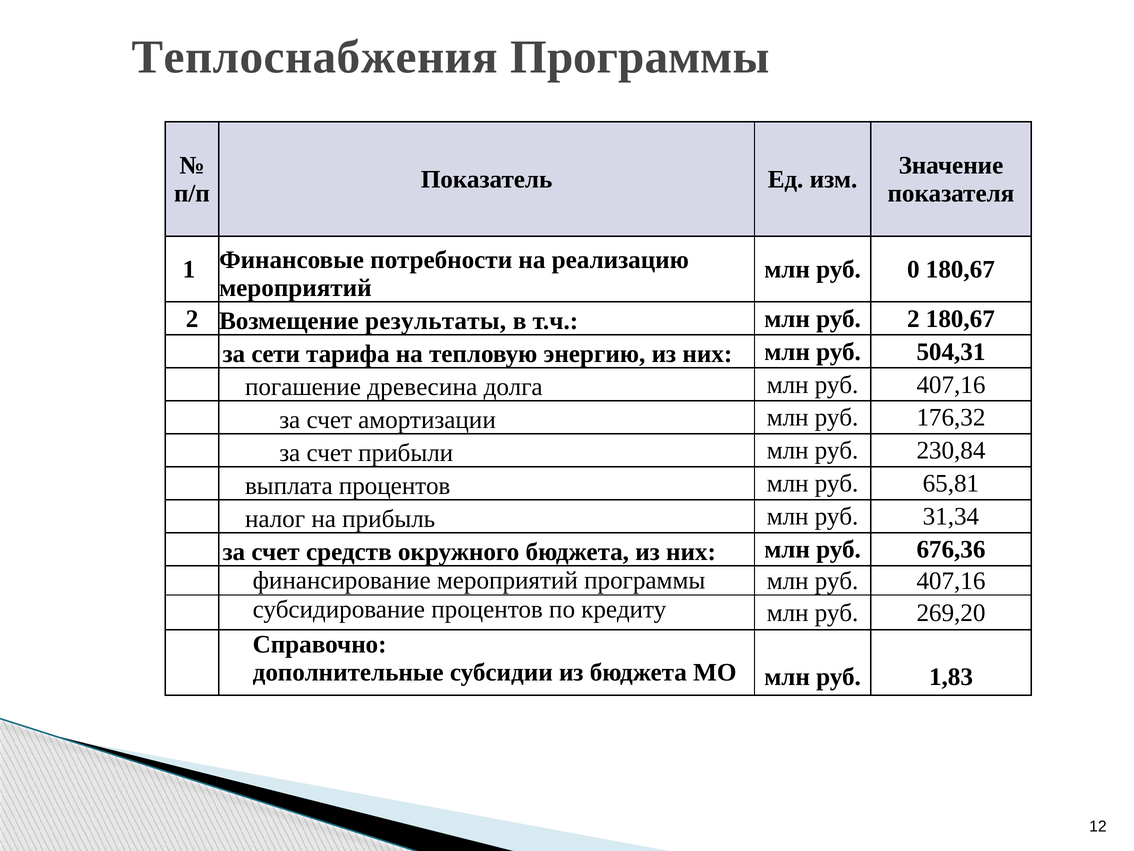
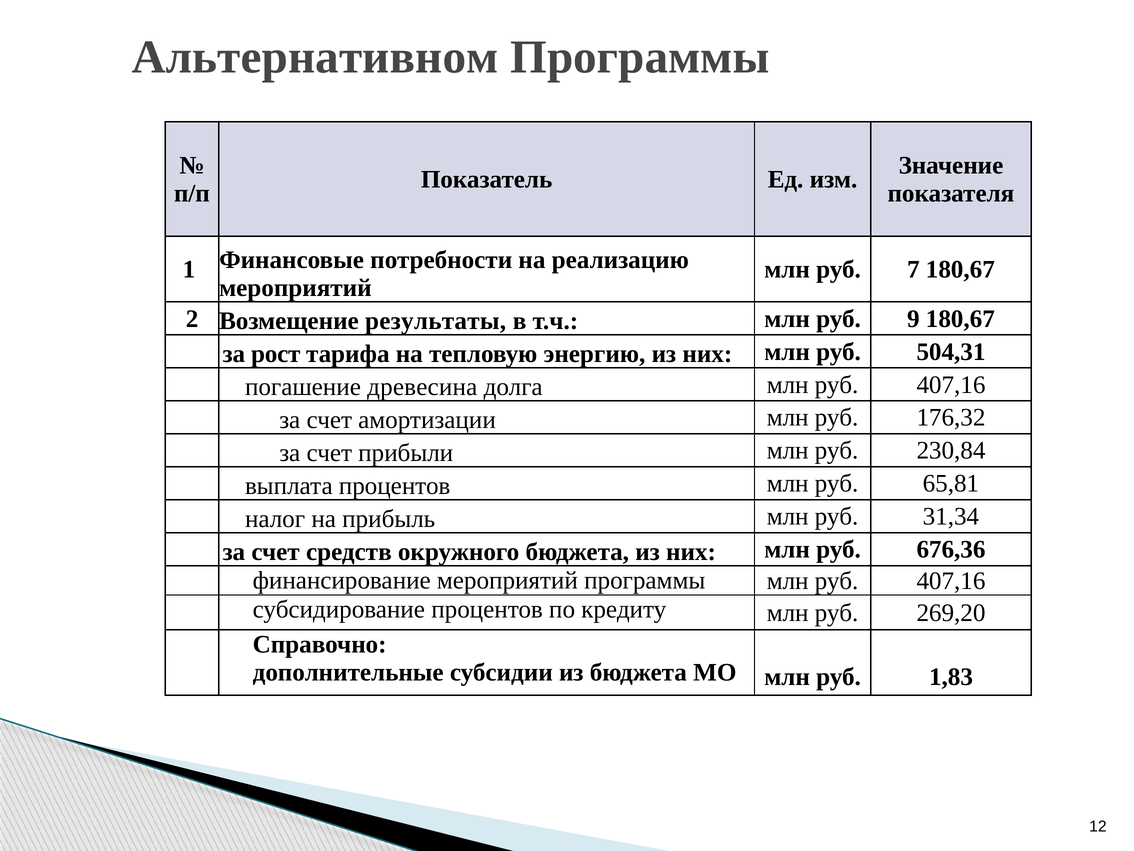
Теплоснабжения: Теплоснабжения -> Альтернативном (315, 57)
0: 0 -> 7 (913, 269)
руб 2: 2 -> 9 (913, 319)
сети: сети -> рост (276, 354)
